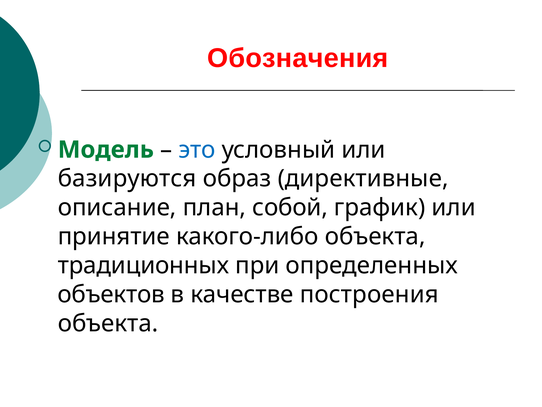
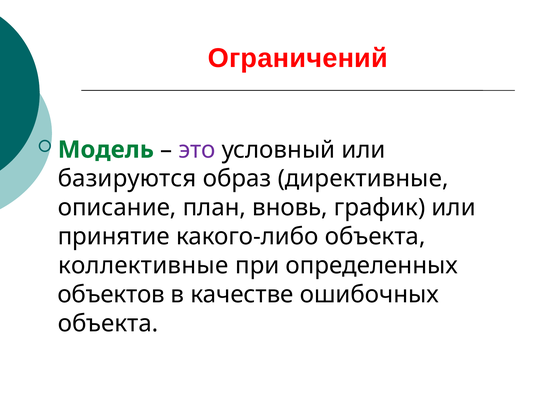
Обозначения: Обозначения -> Ограничений (298, 58)
это colour: blue -> purple (197, 150)
собой: собой -> вновь (290, 207)
традиционных: традиционных -> коллективные (143, 265)
построения: построения -> ошибочных (369, 294)
